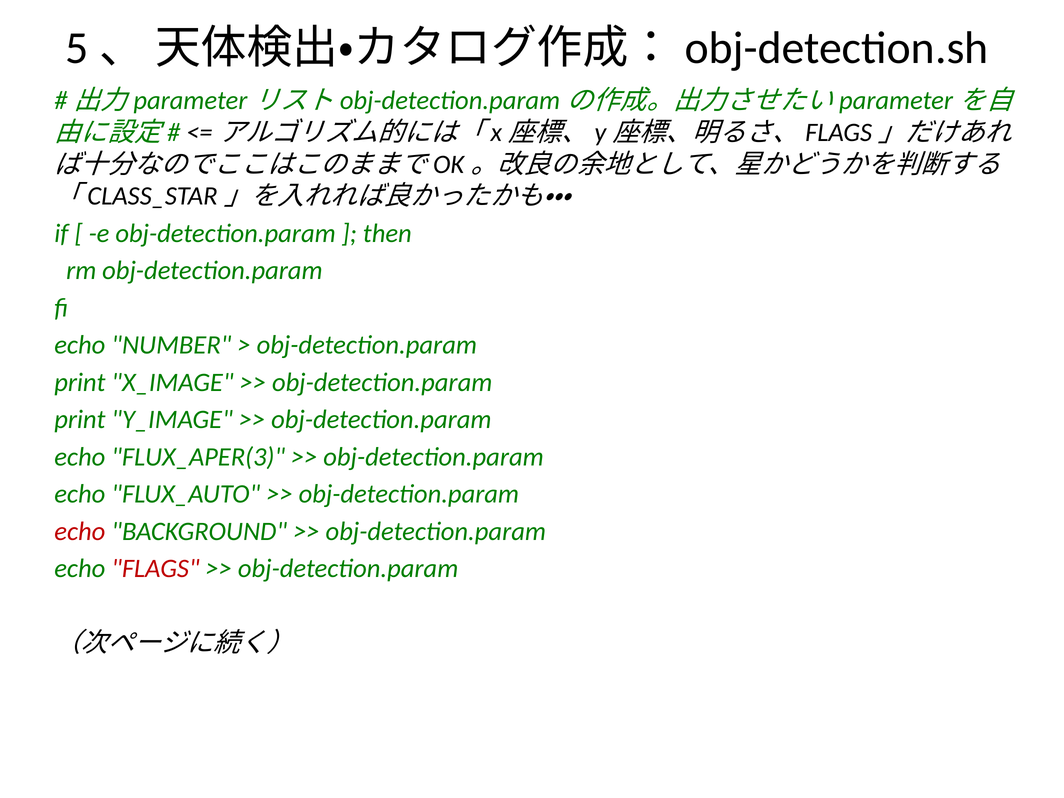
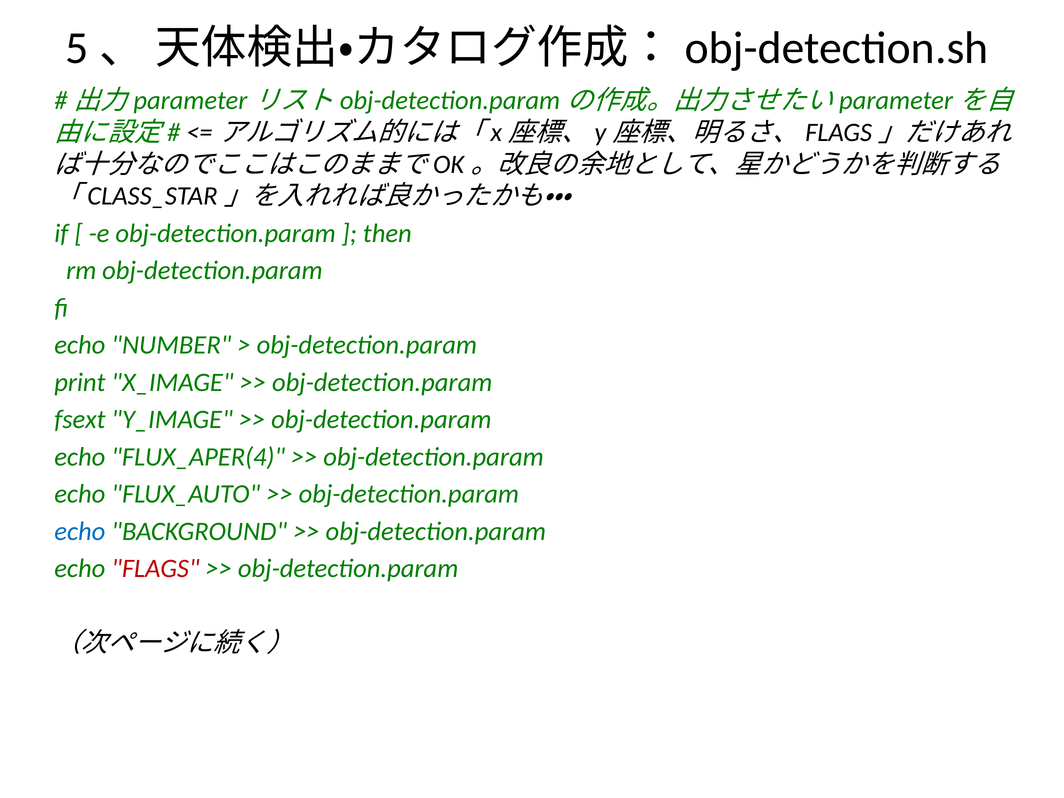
print: print -> fsext (80, 420)
FLUX_APER(3: FLUX_APER(3 -> FLUX_APER(4 (198, 457)
echo colour: red -> blue (80, 531)
